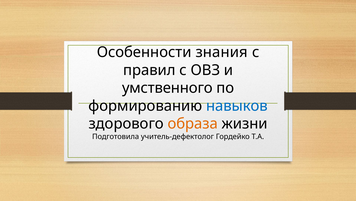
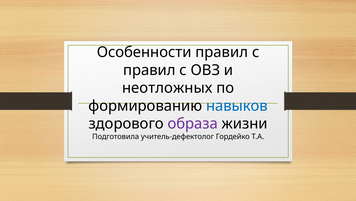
Особенности знания: знания -> правил (222, 52)
умственного: умственного -> неотложных (167, 88)
образа colour: orange -> purple (193, 123)
